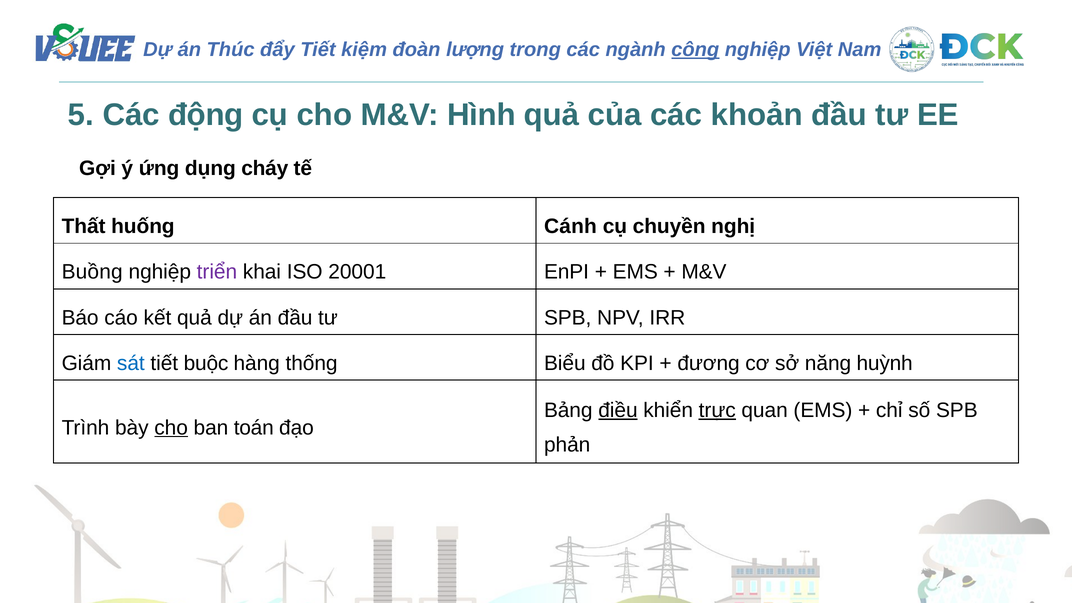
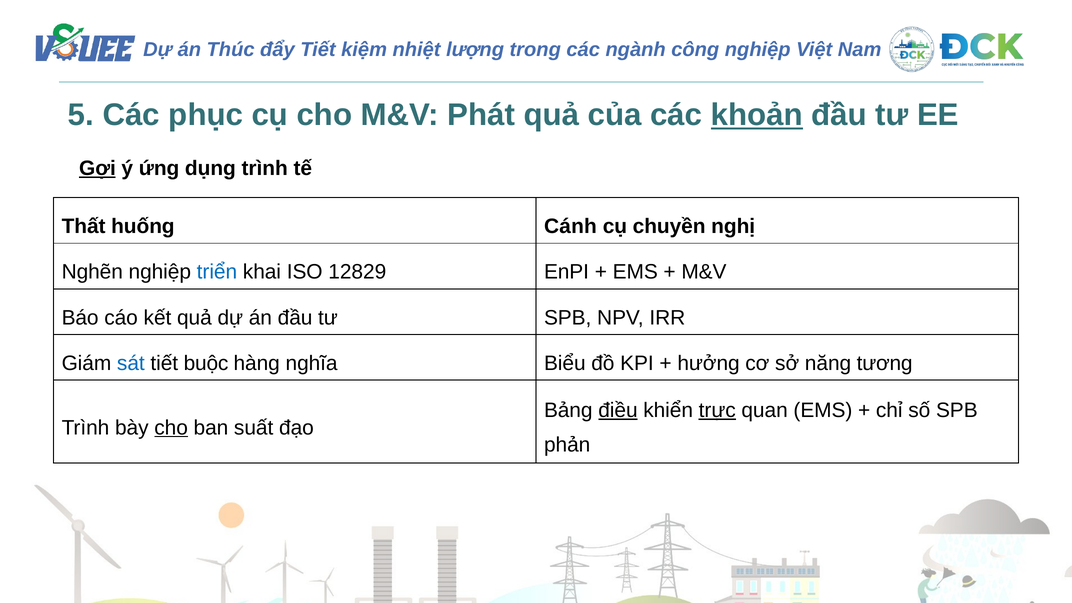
đoàn: đoàn -> nhiệt (417, 50)
công underline: present -> none (695, 50)
động: động -> phục (206, 115)
Hình: Hình -> Phát (481, 115)
khoản underline: none -> present (757, 115)
Gợi underline: none -> present (97, 168)
dụng cháy: cháy -> trình (265, 168)
Buồng: Buồng -> Nghẽn (92, 272)
triển colour: purple -> blue (217, 272)
20001: 20001 -> 12829 (357, 272)
thống: thống -> nghĩa (312, 363)
đương: đương -> hưởng (709, 363)
huỳnh: huỳnh -> tương (885, 363)
toán: toán -> suất (254, 428)
